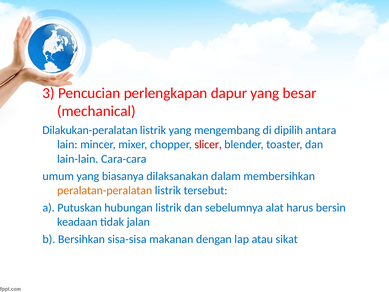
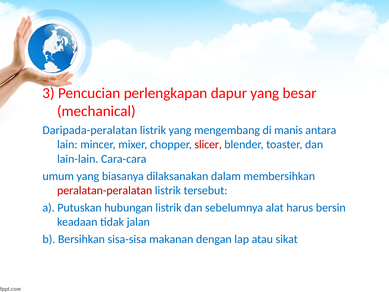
Dilakukan-peralatan: Dilakukan-peralatan -> Daripada-peralatan (90, 130)
dipilih: dipilih -> manis (288, 130)
peralatan-peralatan colour: orange -> red (105, 190)
